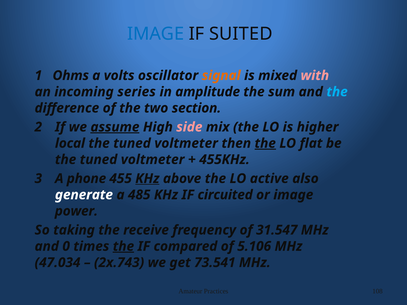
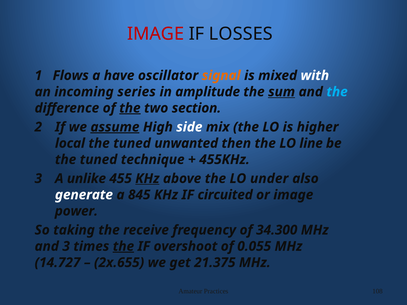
IMAGE colour: blue -> red (156, 34)
SUITED: SUITED -> LOSSES (241, 34)
Ohms: Ohms -> Flows (71, 76)
volts: volts -> have (119, 76)
with colour: pink -> white (315, 76)
sum underline: none -> present (282, 92)
the underline: none -> present (130, 108)
side colour: pink -> white (189, 127)
voltmeter: voltmeter -> unwanted (186, 143)
the underline: present -> none (265, 143)
flat: flat -> line (311, 143)
voltmeter: voltmeter -> technique (153, 160)
phone: phone -> unlike (86, 179)
active: active -> under (269, 179)
485: 485 -> 845 (139, 195)
31.547: 31.547 -> 34.300 (277, 230)
and 0: 0 -> 3 (66, 246)
compared: compared -> overshoot (185, 246)
5.106: 5.106 -> 0.055 (254, 246)
47.034: 47.034 -> 14.727 (57, 263)
2x.743: 2x.743 -> 2x.655 (119, 263)
73.541: 73.541 -> 21.375 (215, 263)
